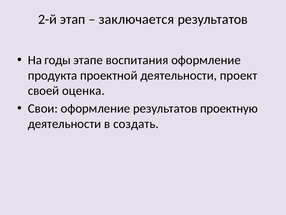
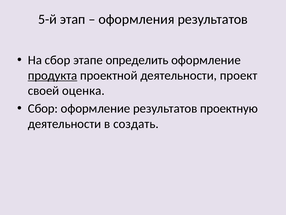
2-й: 2-й -> 5-й (47, 19)
заключается: заключается -> оформления (136, 19)
На годы: годы -> сбор (58, 60)
воспитания: воспитания -> определить (137, 60)
продукта underline: none -> present (53, 75)
Свои: Свои -> Сбор (43, 108)
